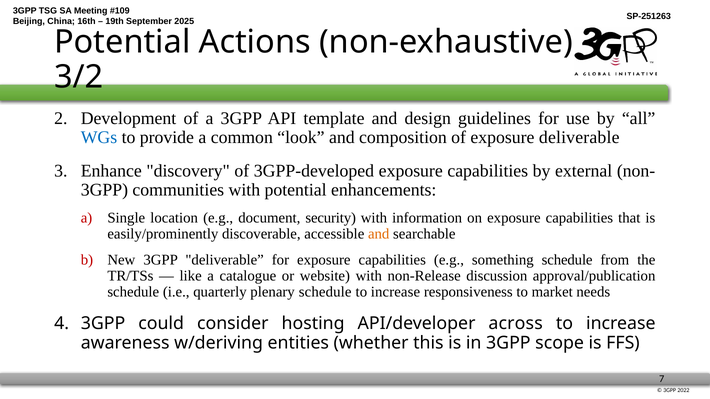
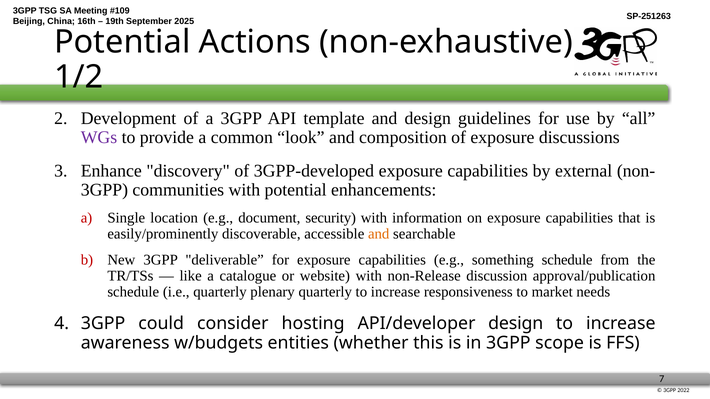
3/2: 3/2 -> 1/2 (79, 77)
WGs colour: blue -> purple (99, 138)
exposure deliverable: deliverable -> discussions (579, 138)
plenary schedule: schedule -> quarterly (325, 292)
API/developer across: across -> design (516, 324)
w/deriving: w/deriving -> w/budgets (219, 343)
